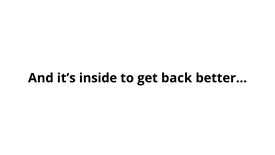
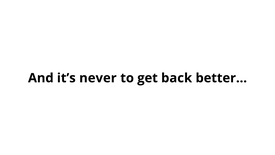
inside: inside -> never (98, 78)
